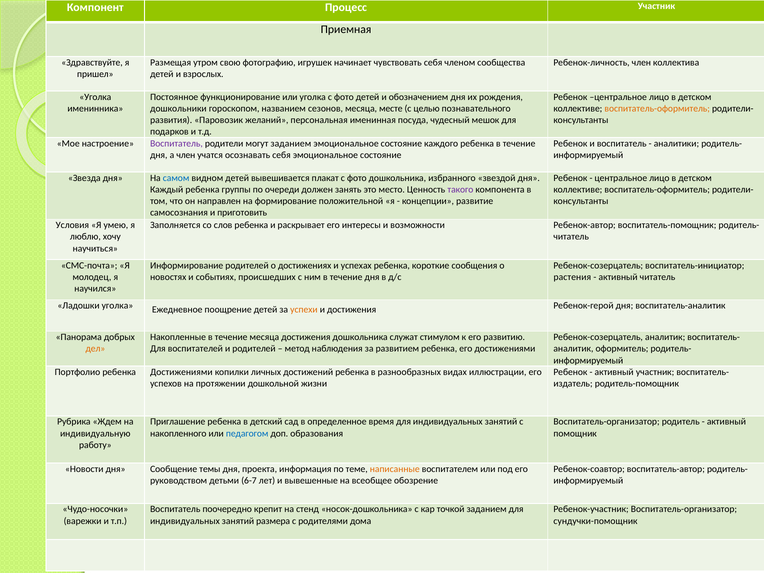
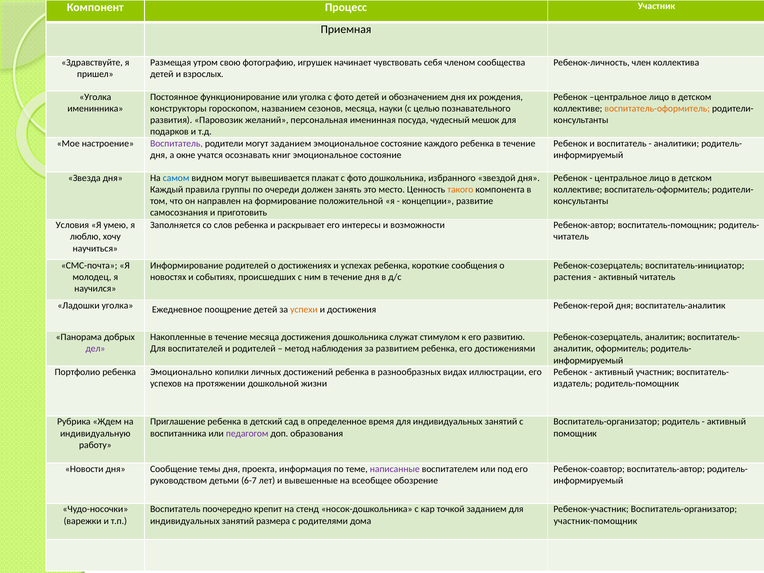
дошкольники: дошкольники -> конструкторы (178, 109)
месте: месте -> науки (391, 109)
а член: член -> окне (186, 155)
осознавать себя: себя -> книг (281, 155)
видном детей: детей -> могут (237, 178)
Каждый ребенка: ребенка -> правила (202, 190)
такого colour: purple -> orange (460, 190)
дел colour: orange -> purple (95, 349)
ребенка Достижениями: Достижениями -> Эмоционально (181, 372)
накопленного: накопленного -> воспитанника (178, 433)
педагогом colour: blue -> purple (247, 433)
написанные colour: orange -> purple (395, 469)
сундучки-помощник: сундучки-помощник -> участник-помощник (595, 521)
